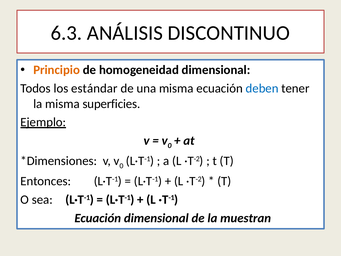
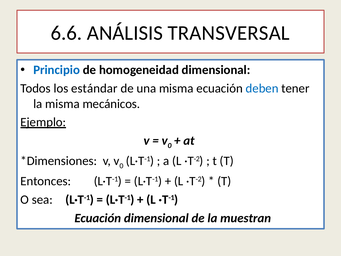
6.3: 6.3 -> 6.6 (66, 33)
DISCONTINUO: DISCONTINUO -> TRANSVERSAL (229, 33)
Principio colour: orange -> blue (57, 70)
superficies: superficies -> mecánicos (111, 104)
